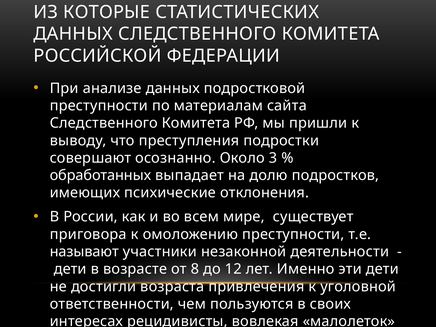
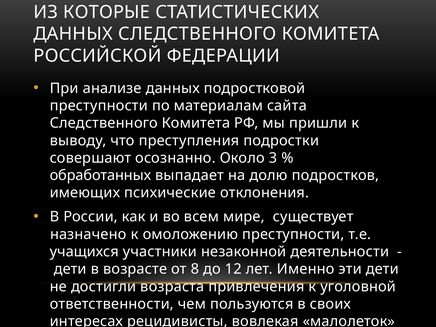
приговора: приговора -> назначено (88, 234)
называют: называют -> учащихся (84, 252)
